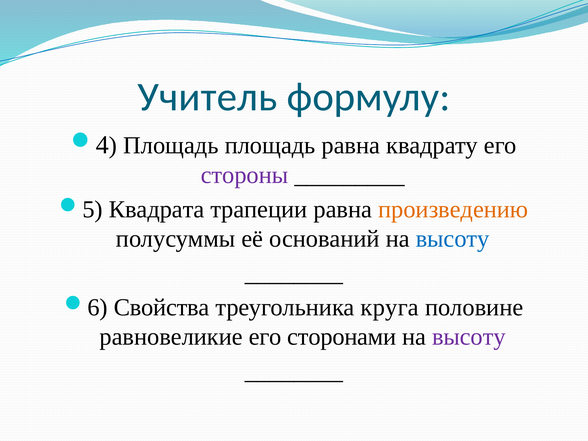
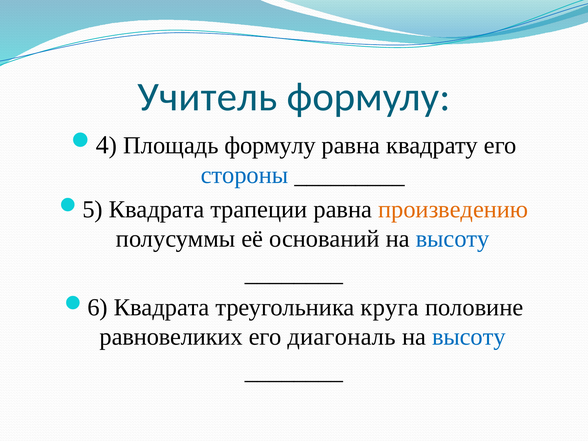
Площадь площадь: площадь -> формулу (270, 145)
стороны colour: purple -> blue (245, 175)
Свойства: Свойства -> Квадрата (162, 307)
равновеликие: равновеликие -> равновеликих (171, 337)
сторонами: сторонами -> диагональ (342, 337)
высоту colour: purple -> blue (469, 337)
